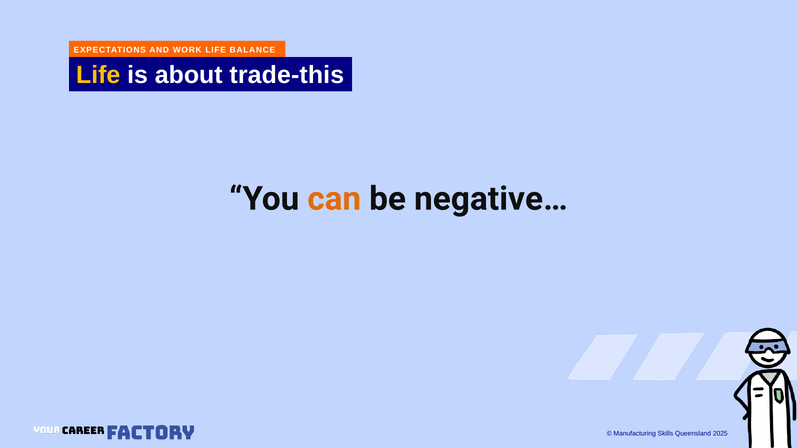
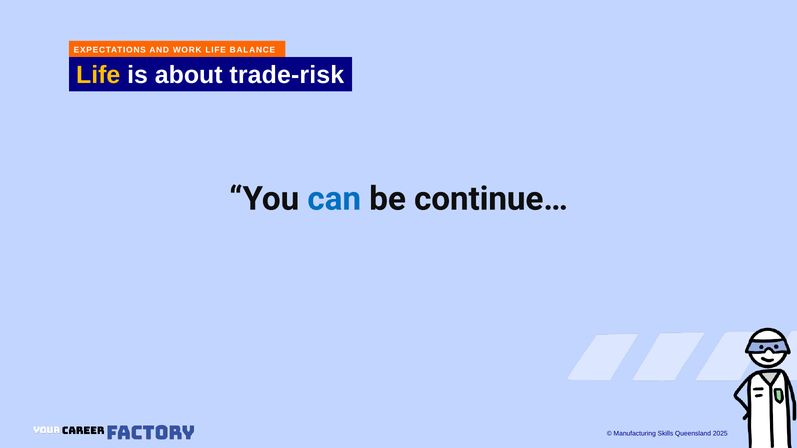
trade-this: trade-this -> trade-risk (287, 75)
can colour: orange -> blue (334, 199)
negative…: negative… -> continue… (491, 199)
